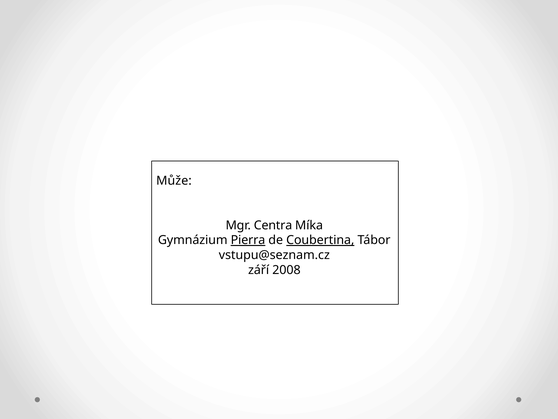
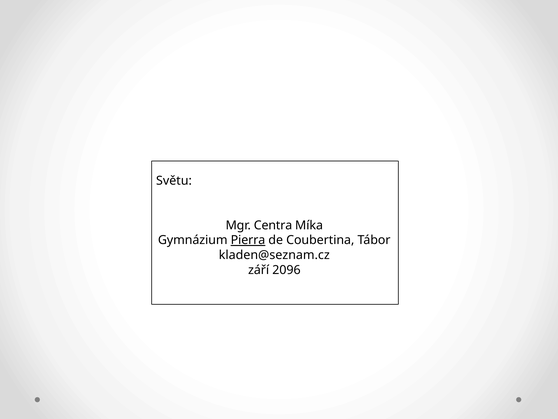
Může: Může -> Světu (174, 180)
Coubertina underline: present -> none (320, 240)
vstupu@seznam.cz: vstupu@seznam.cz -> kladen@seznam.cz (274, 255)
2008: 2008 -> 2096 (286, 270)
